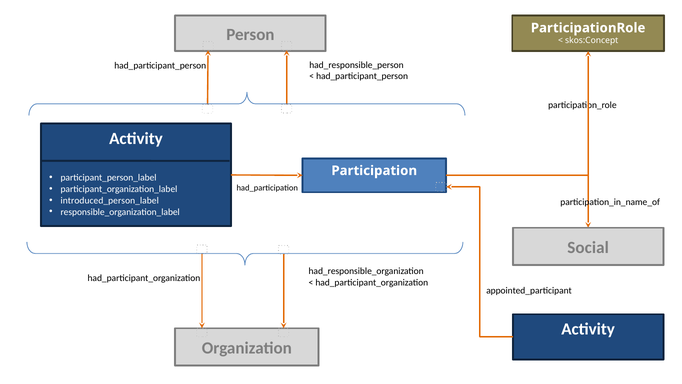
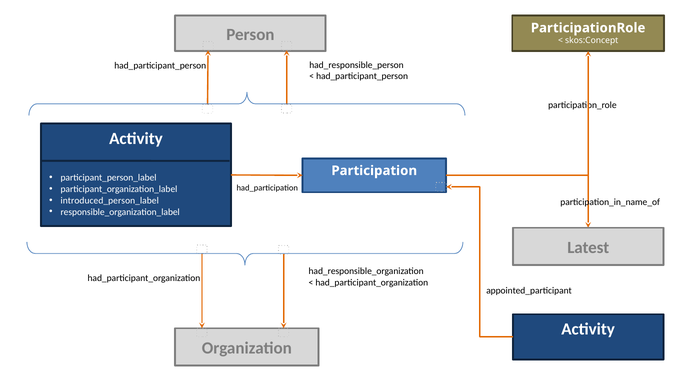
Social: Social -> Latest (588, 247)
